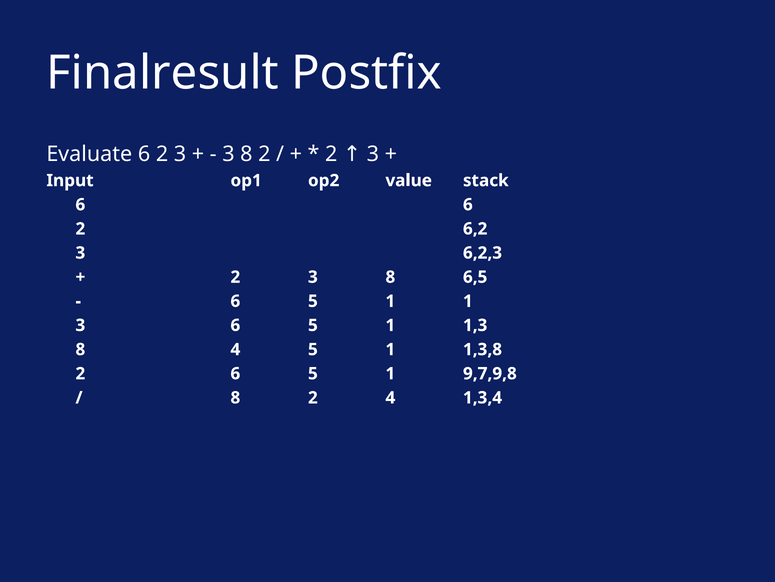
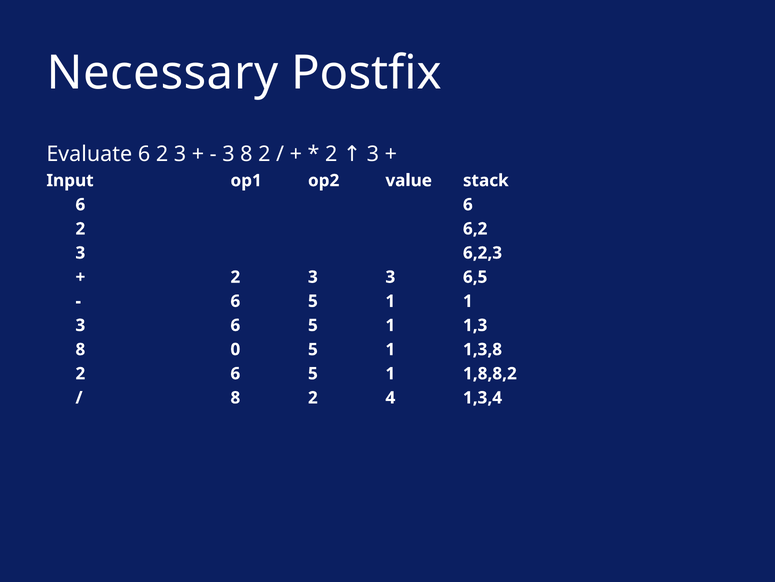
Finalresult: Finalresult -> Necessary (162, 73)
2 3 8: 8 -> 3 (390, 277)
8 4: 4 -> 0 (235, 349)
9,7,9,8: 9,7,9,8 -> 1,8,8,2 (490, 373)
